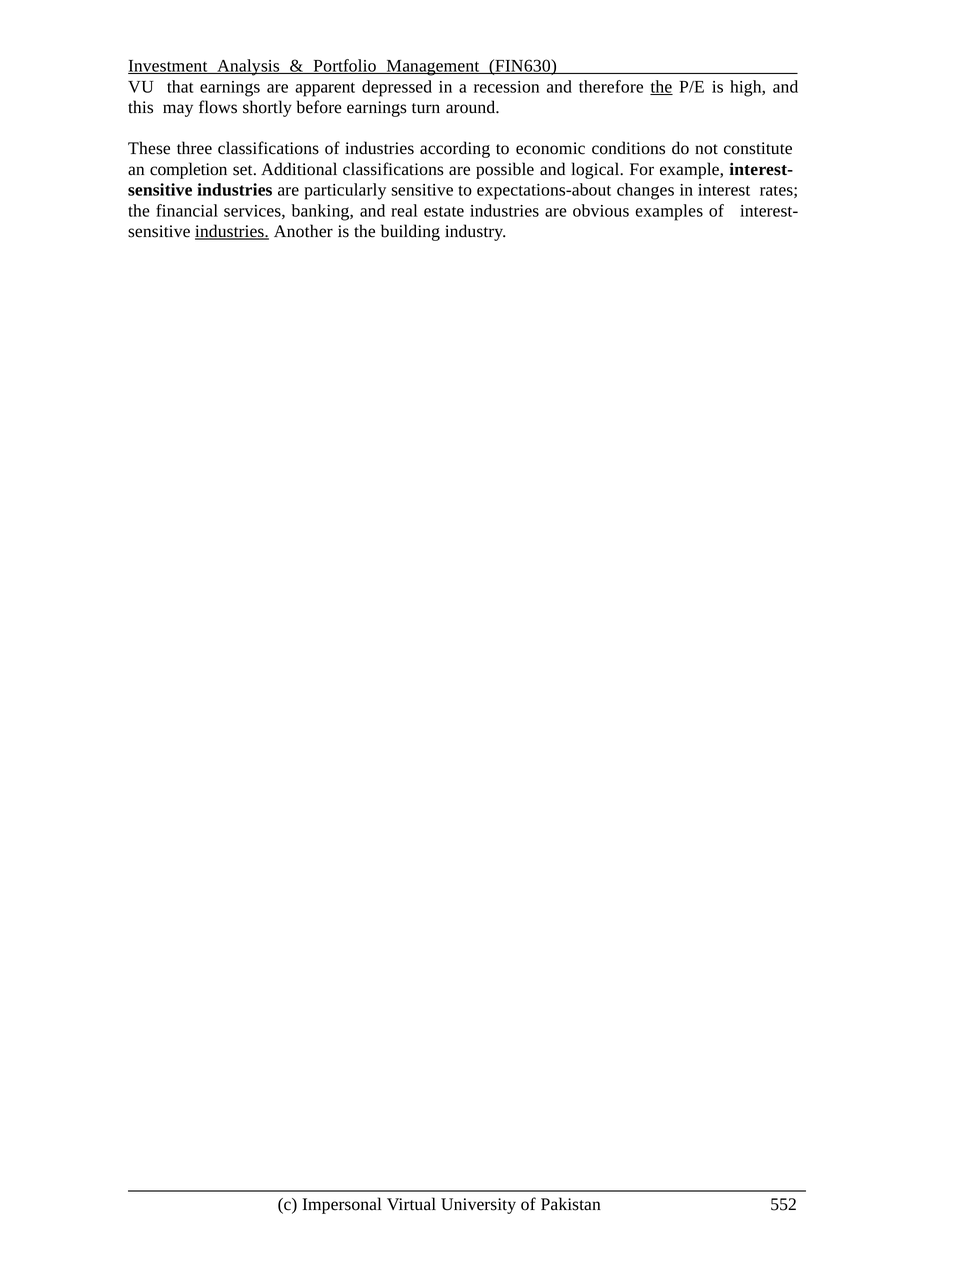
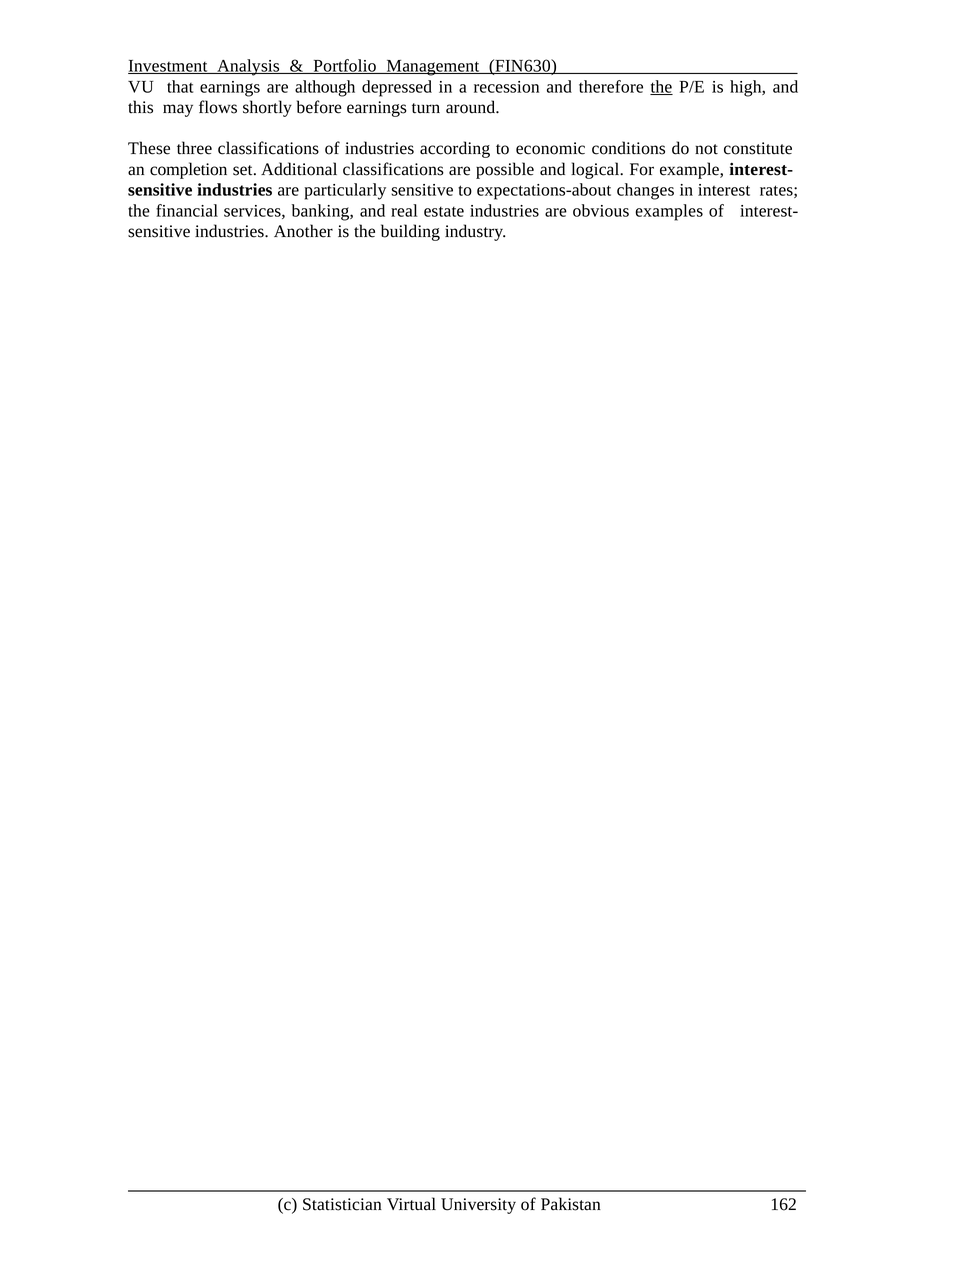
apparent: apparent -> although (325, 87)
industries underline: present -> none (232, 231)
Impersonal: Impersonal -> Statistician (342, 1204)
552: 552 -> 162 (784, 1204)
